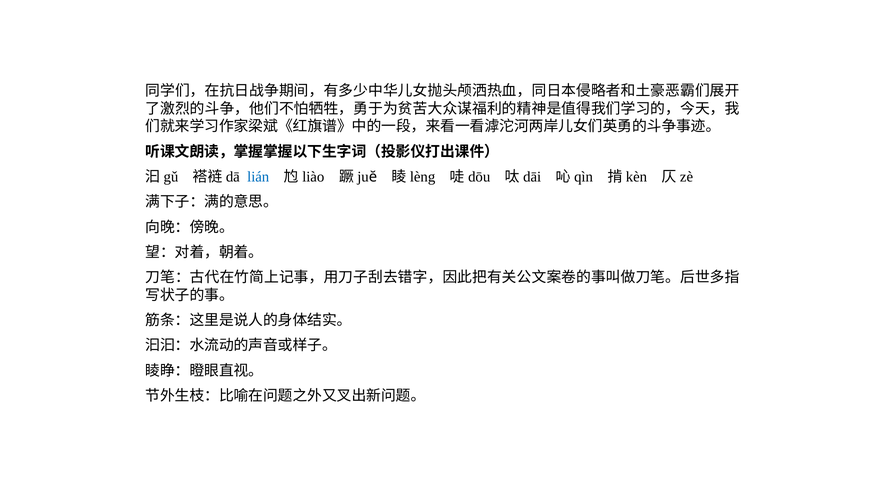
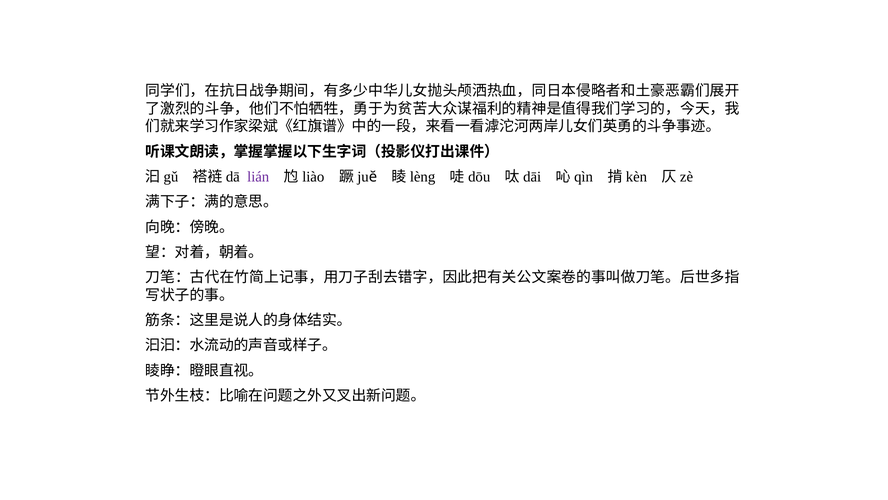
lián colour: blue -> purple (258, 177)
